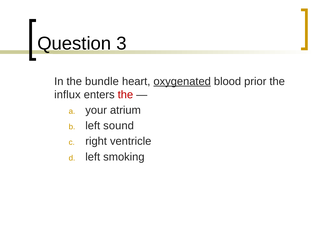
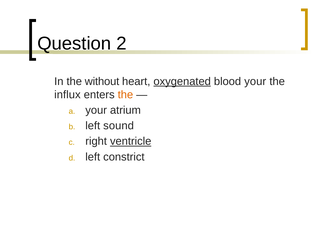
3: 3 -> 2 (121, 44)
bundle: bundle -> without (102, 81)
blood prior: prior -> your (255, 81)
the colour: red -> orange (125, 95)
ventricle underline: none -> present (131, 141)
smoking: smoking -> constrict (124, 157)
